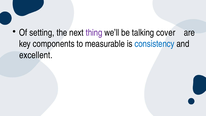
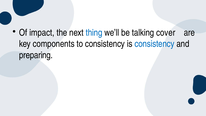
setting: setting -> impact (42, 33)
thing colour: purple -> blue (94, 33)
to measurable: measurable -> consistency (105, 44)
excellent: excellent -> preparing (36, 55)
